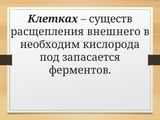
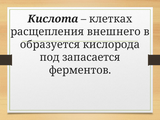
Клетках: Клетках -> Кислота (53, 19)
существ: существ -> клетках (111, 19)
необходим: необходим -> образуется (50, 45)
